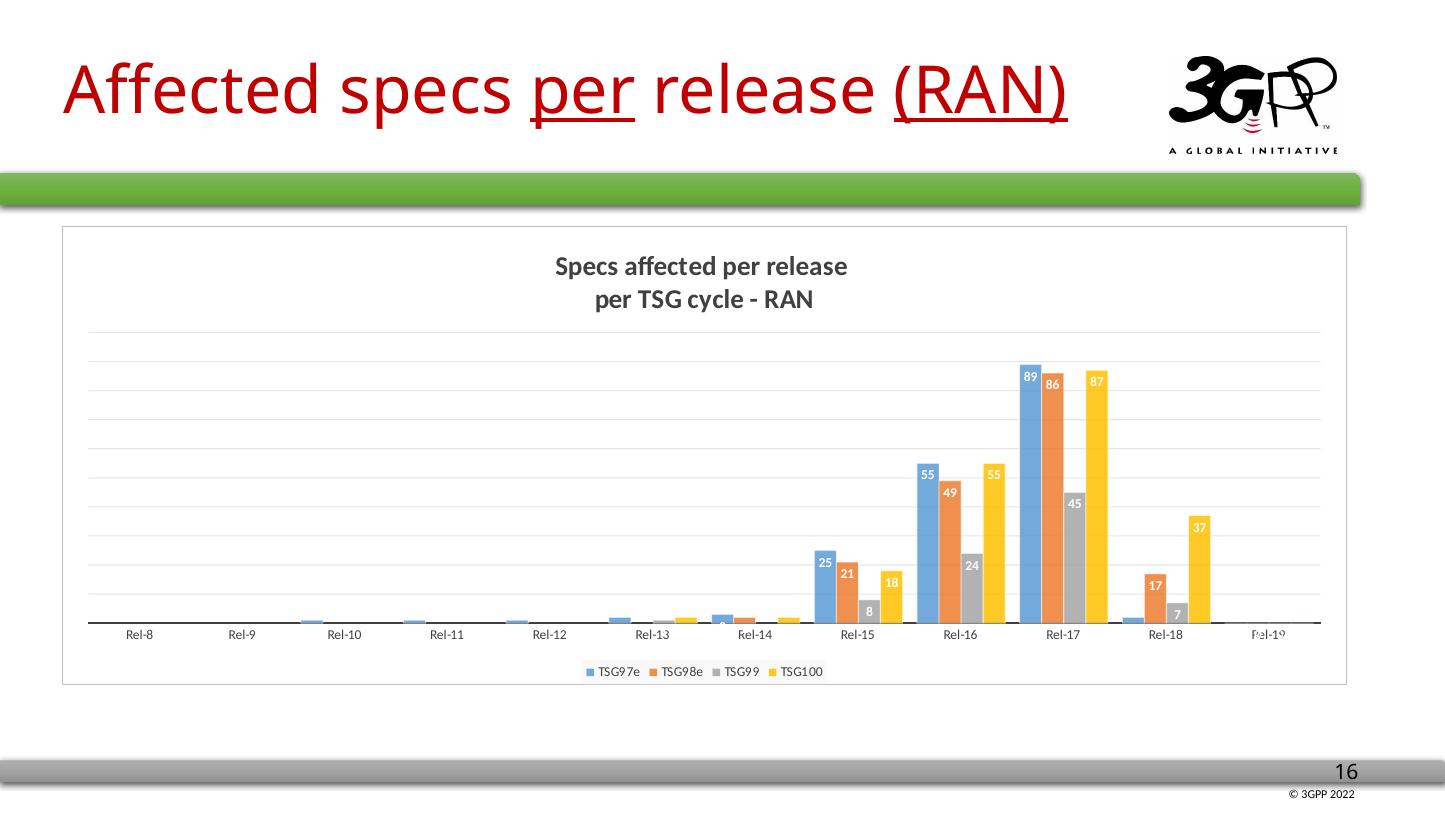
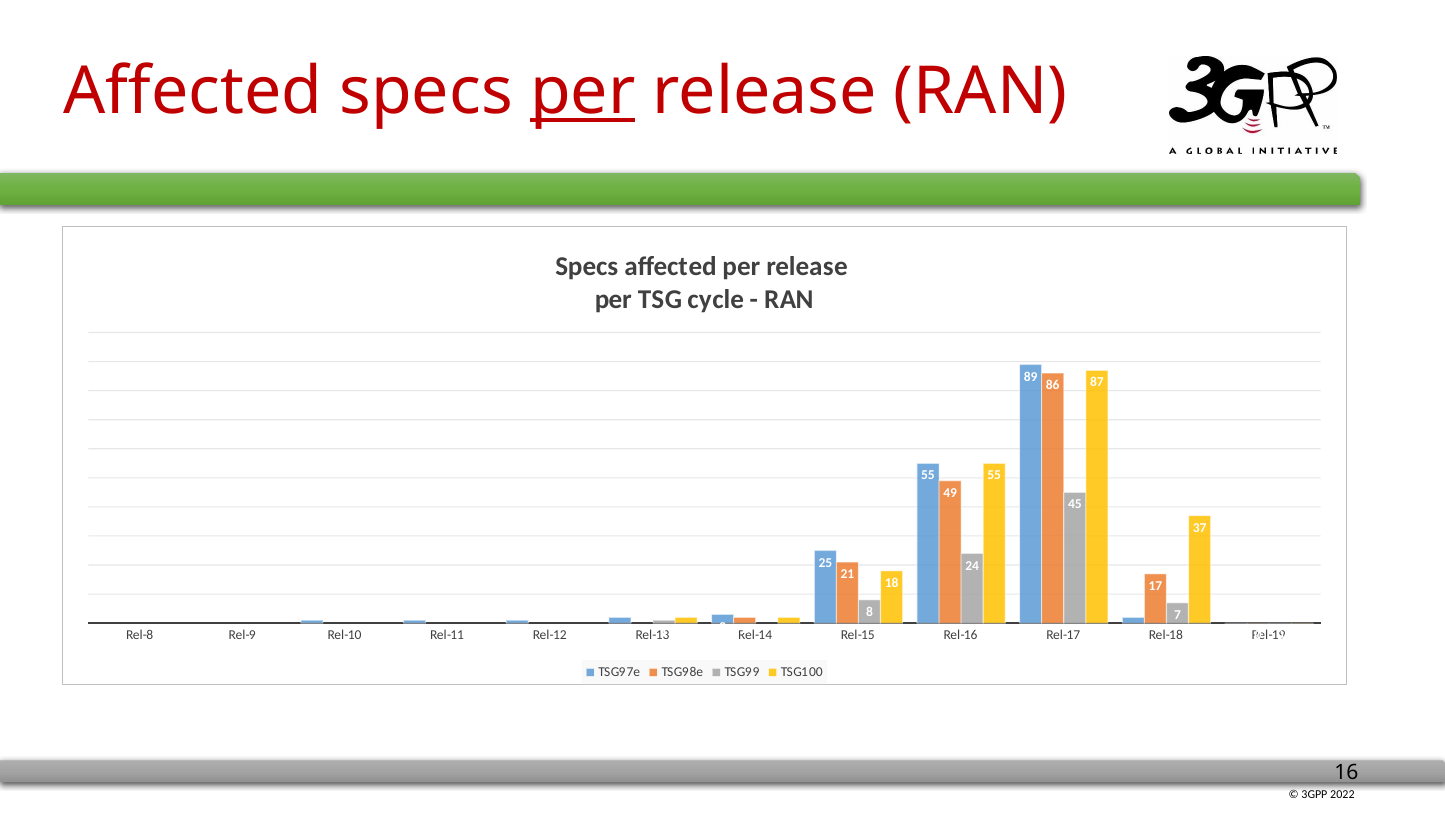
RAN underline: present -> none (981, 92)
